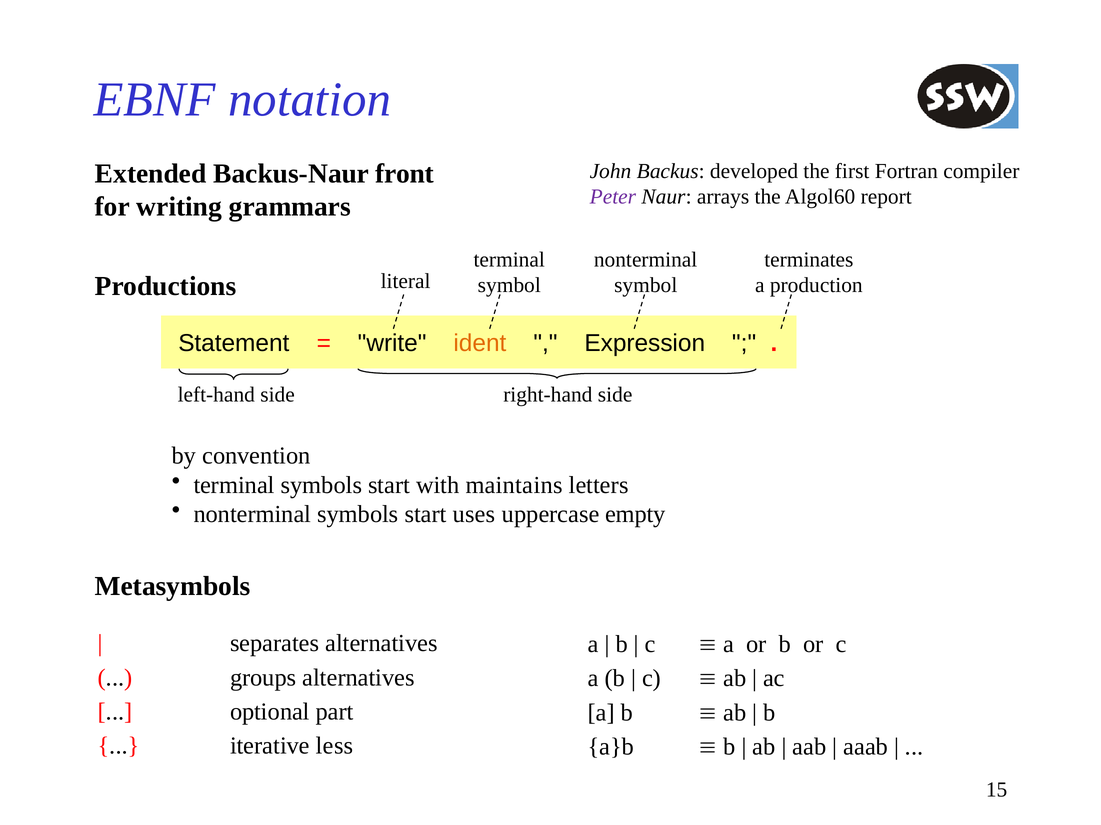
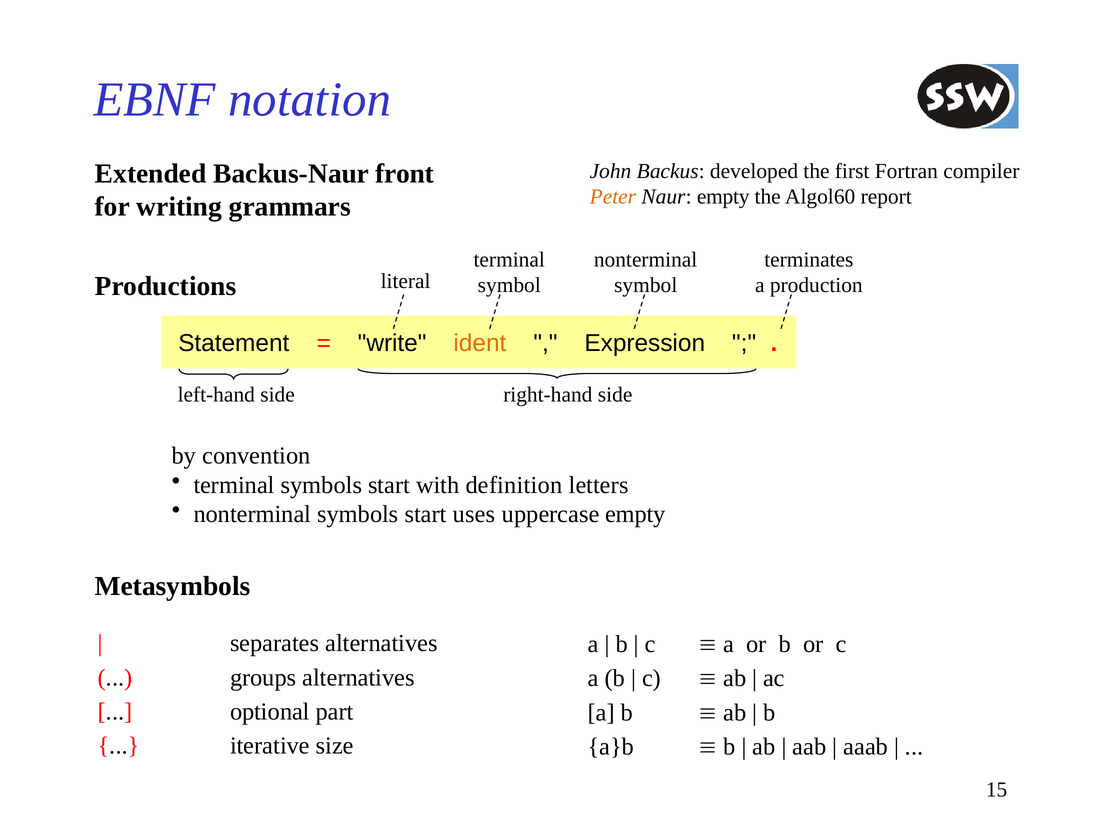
Peter colour: purple -> orange (613, 197)
Naur arrays: arrays -> empty (723, 197)
maintains: maintains -> definition (514, 485)
less: less -> size (335, 747)
